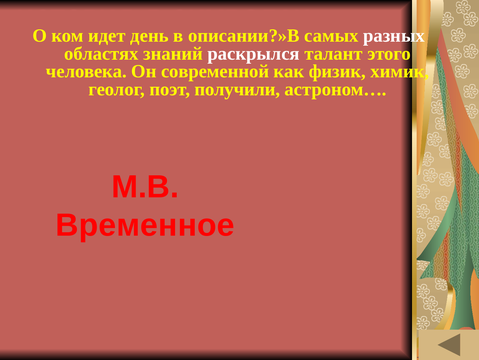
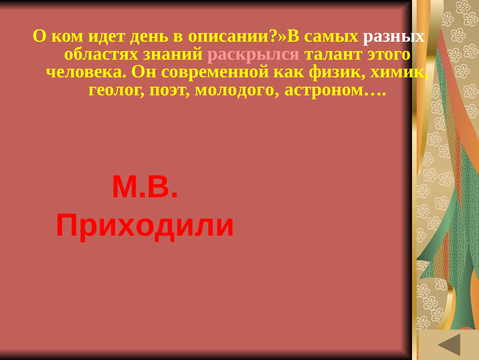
раскрылся colour: white -> pink (254, 53)
получили: получили -> молодого (237, 89)
Временное: Временное -> Приходили (145, 225)
